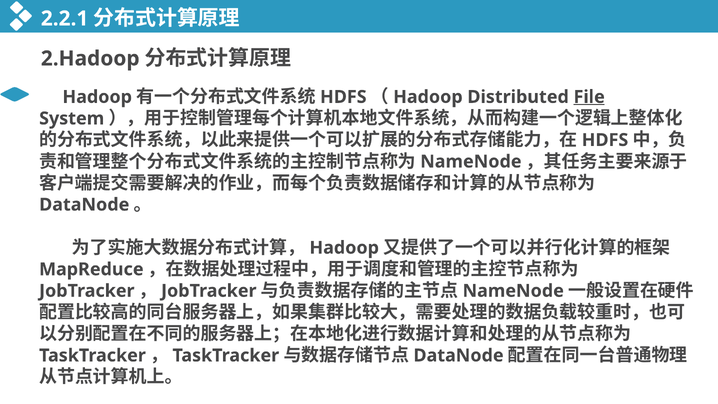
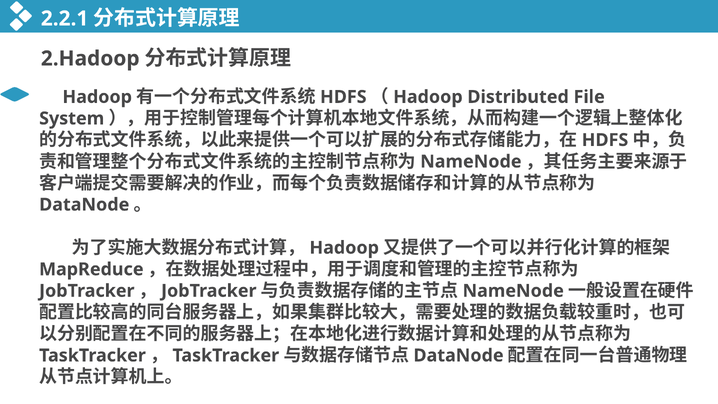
File underline: present -> none (589, 97)
